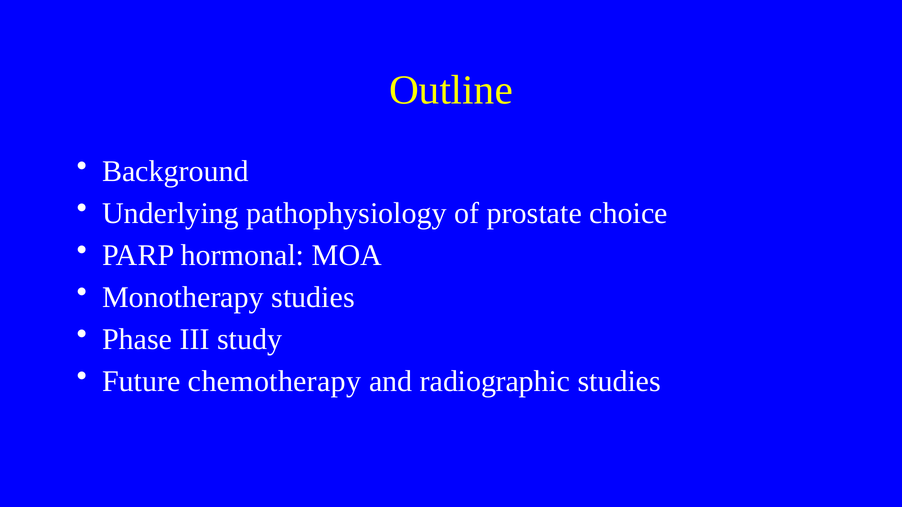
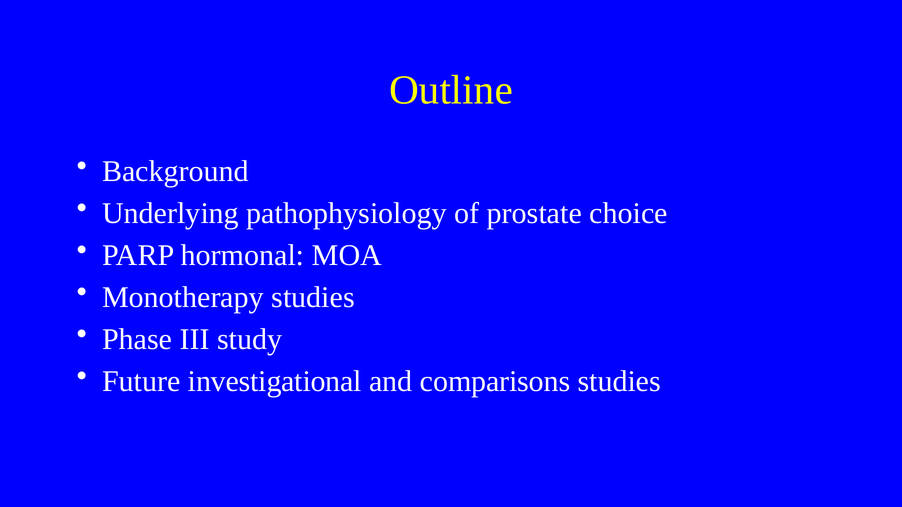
chemotherapy: chemotherapy -> investigational (275, 382)
radiographic: radiographic -> comparisons (495, 382)
